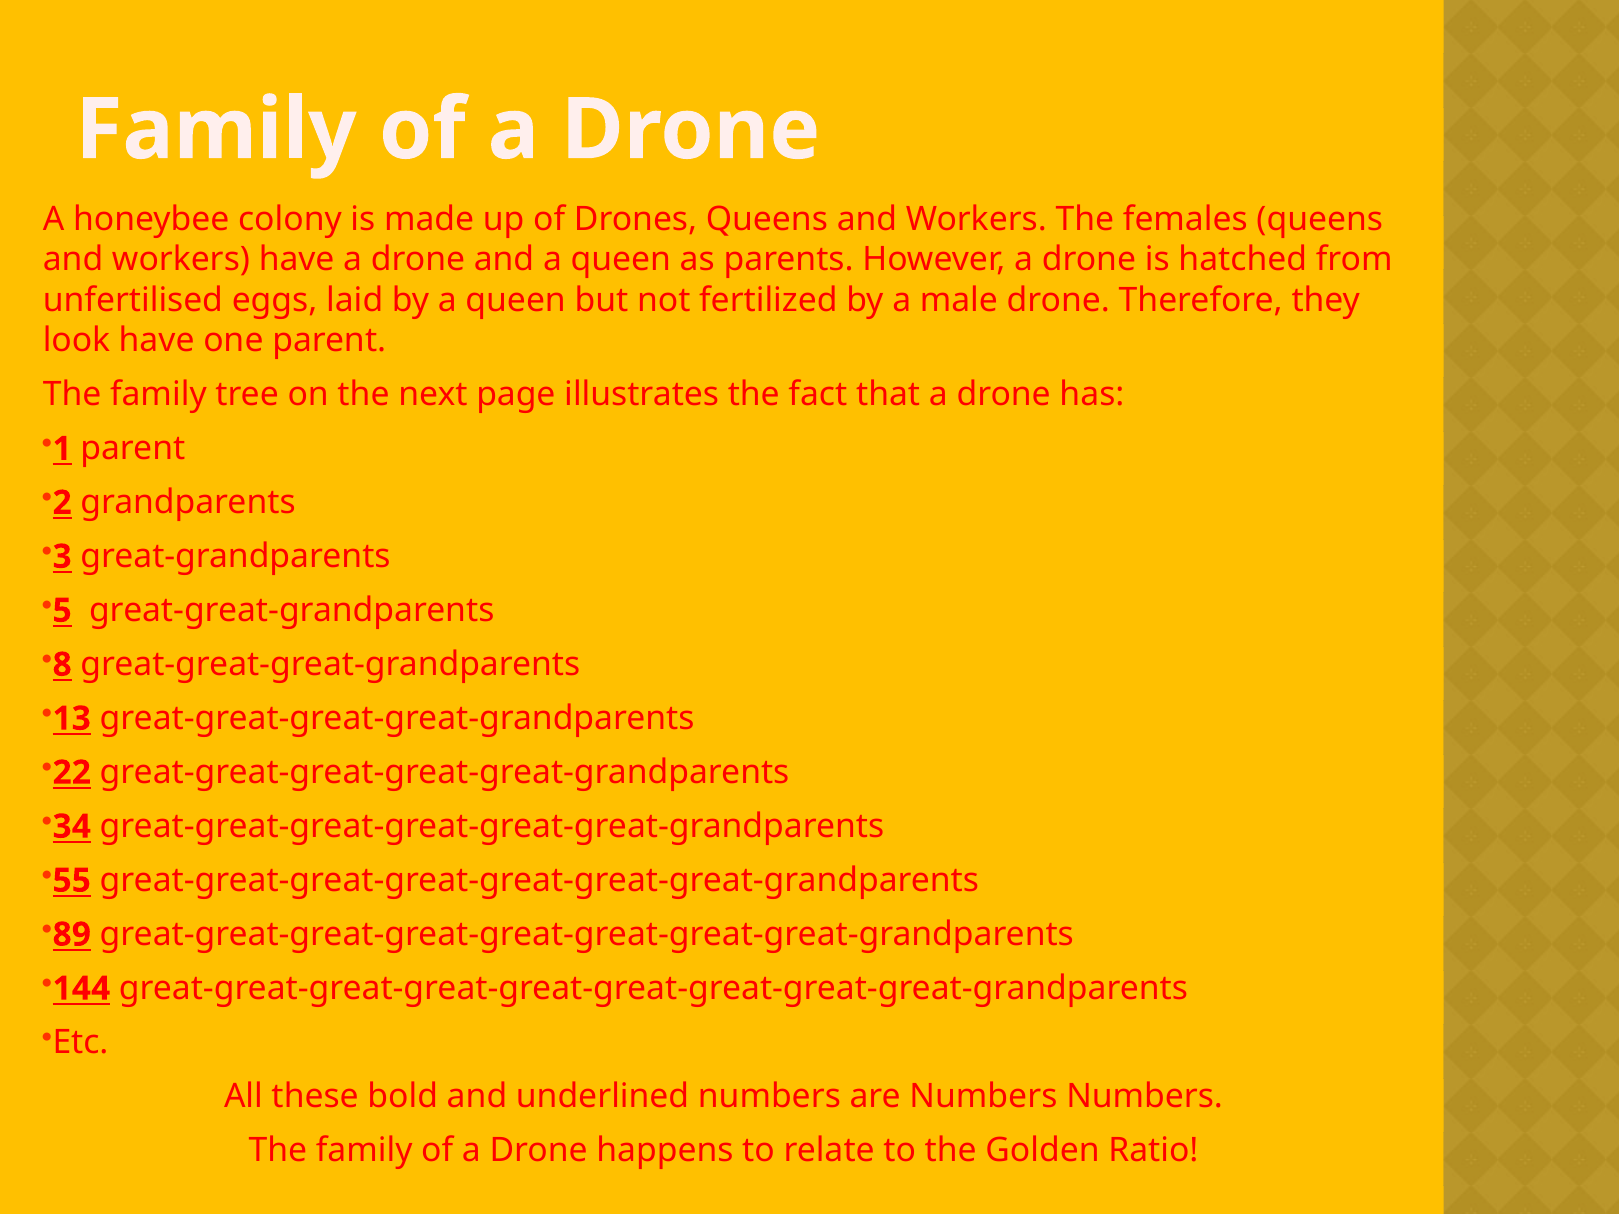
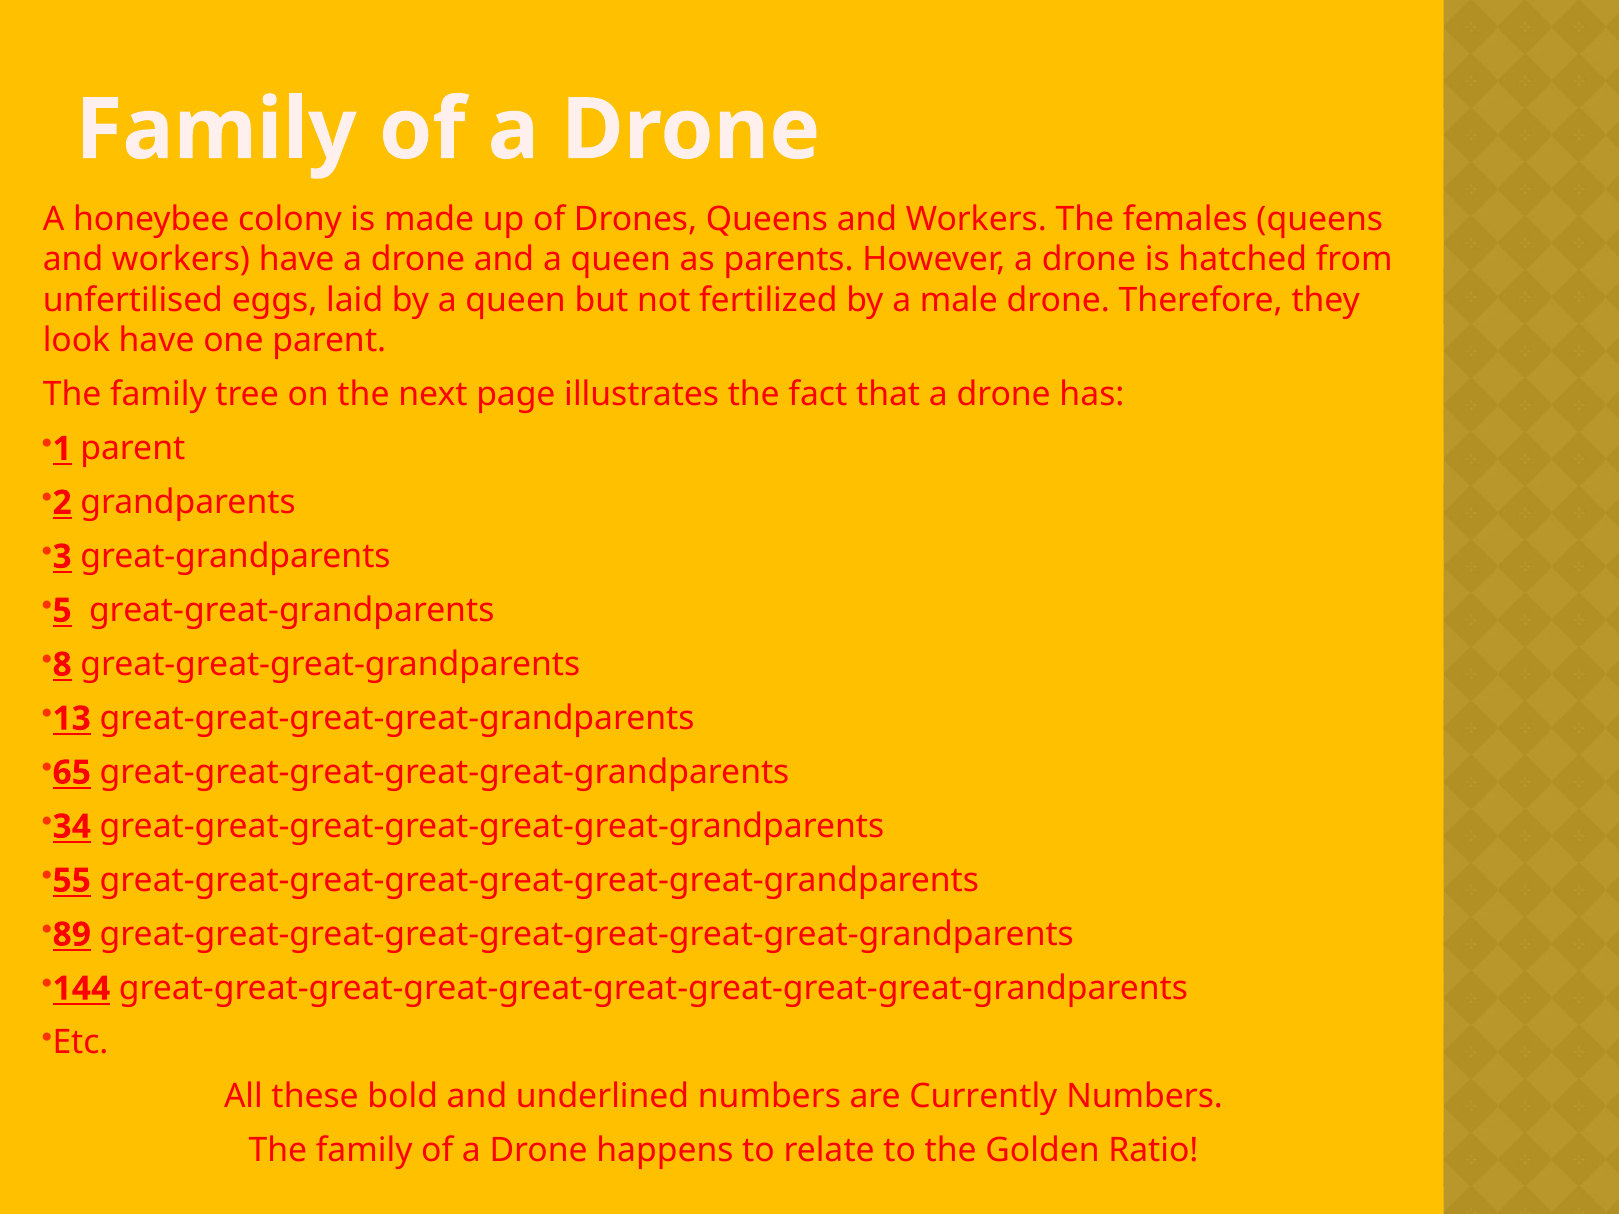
22: 22 -> 65 (72, 773)
are Numbers: Numbers -> Currently (983, 1097)
